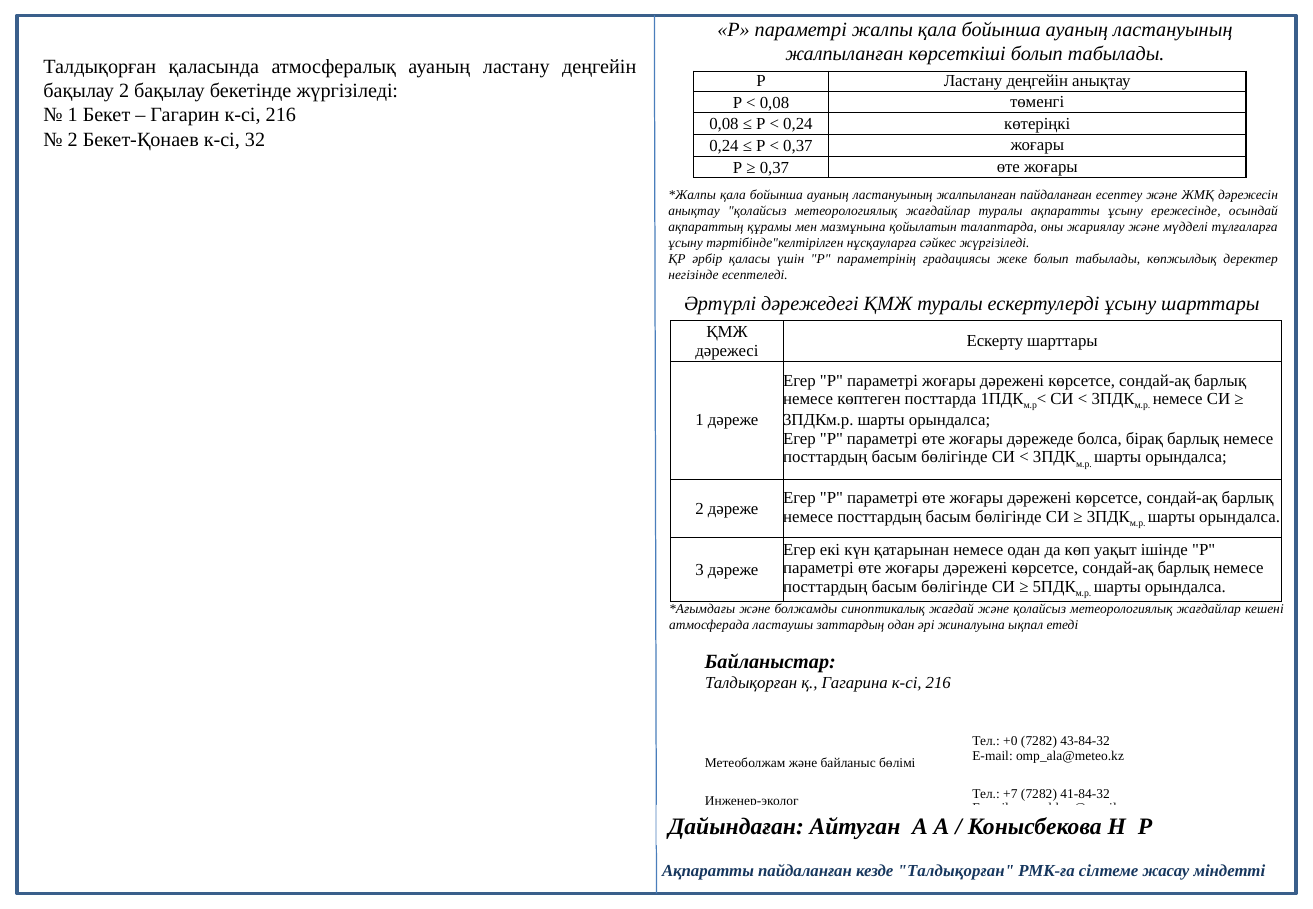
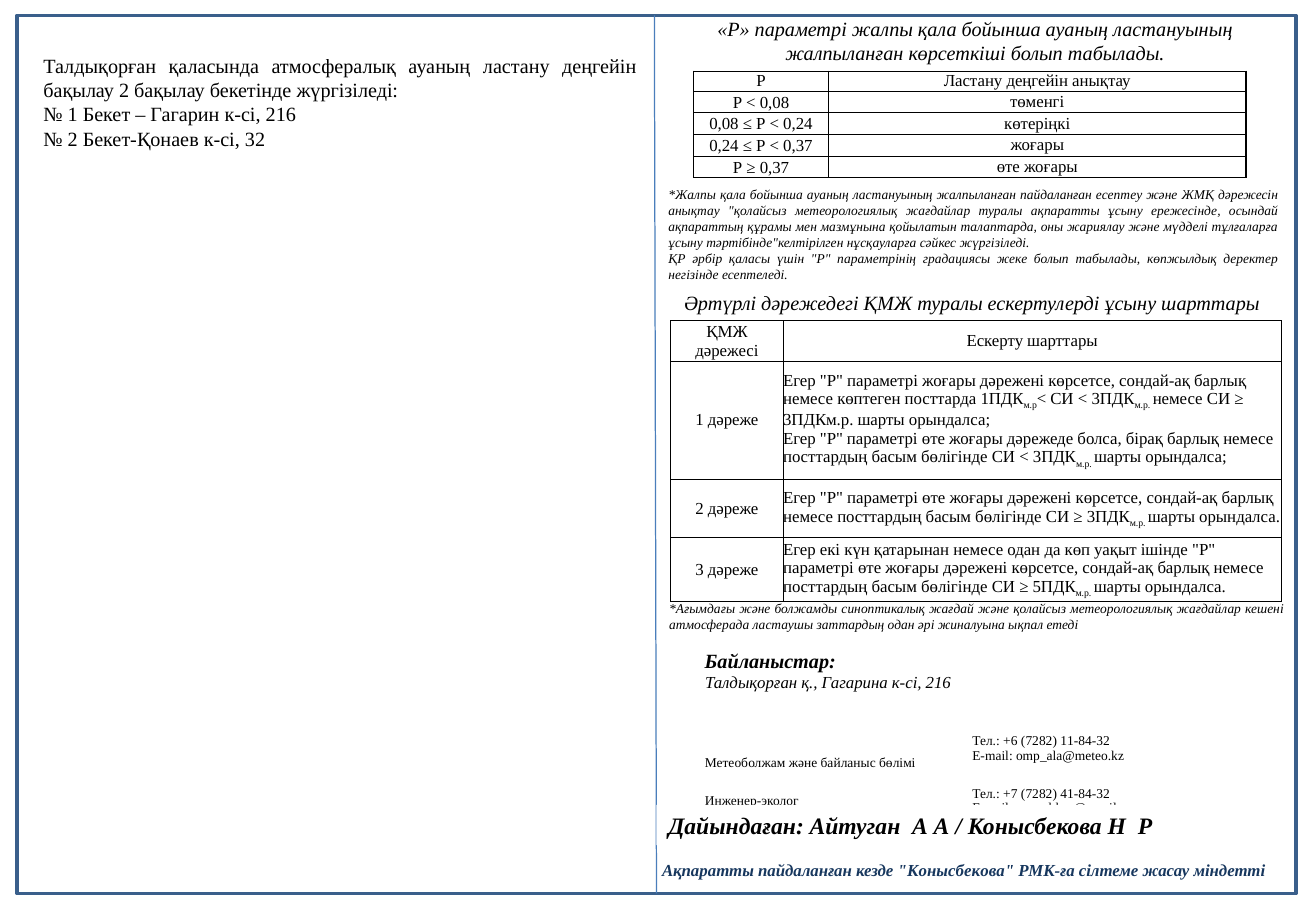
+0: +0 -> +6 (1010, 741)
43-84-32: 43-84-32 -> 11-84-32 (1085, 741)
кезде Талдықорған: Талдықорған -> Конысбекова (956, 871)
